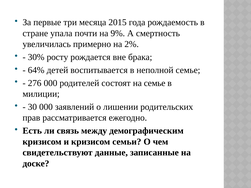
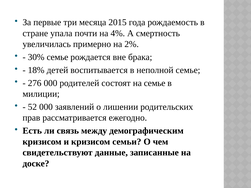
9%: 9% -> 4% (118, 33)
30% росту: росту -> семье (57, 57)
64%: 64% -> 18% (36, 70)
30: 30 -> 52 (32, 107)
